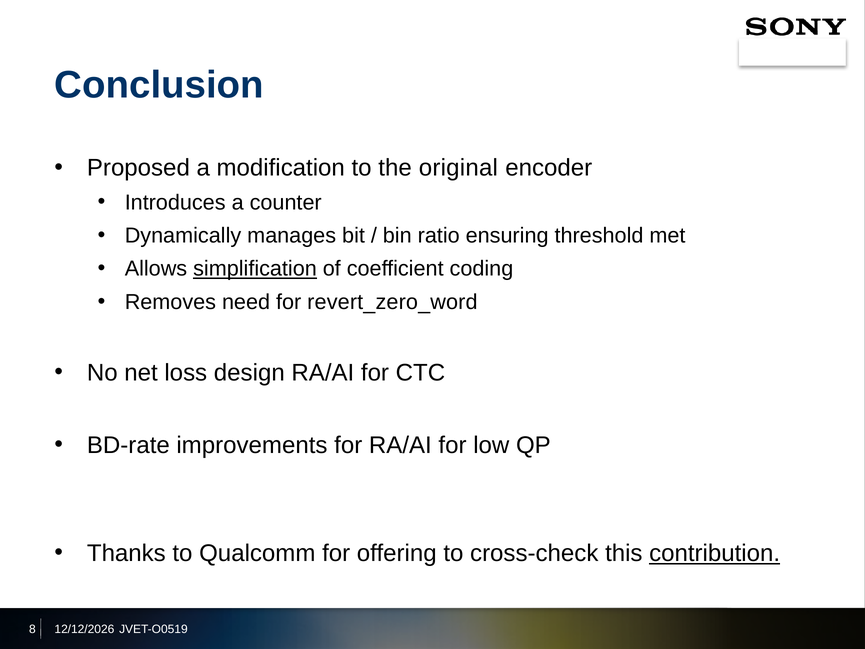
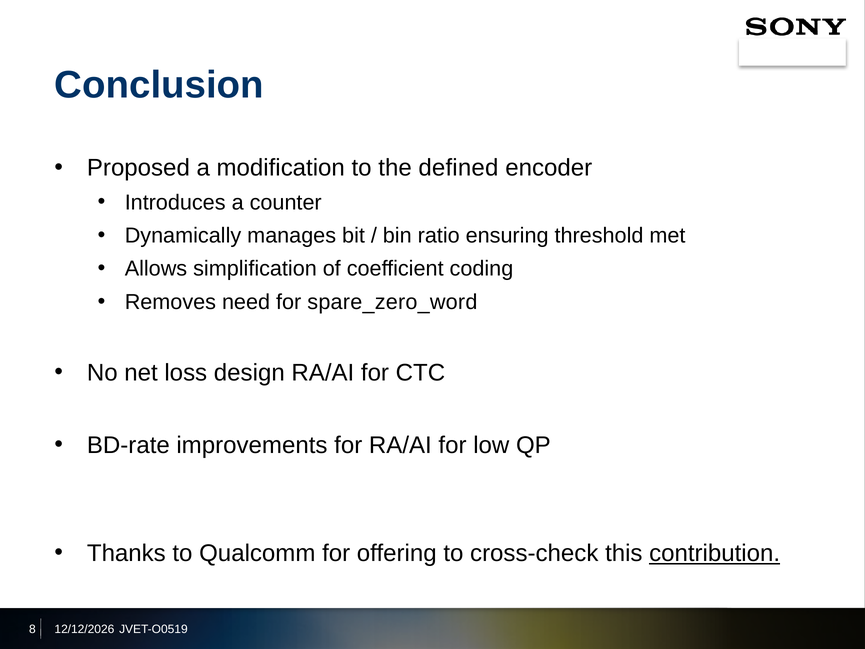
original: original -> defined (458, 168)
simplification underline: present -> none (255, 269)
revert_zero_word: revert_zero_word -> spare_zero_word (392, 302)
